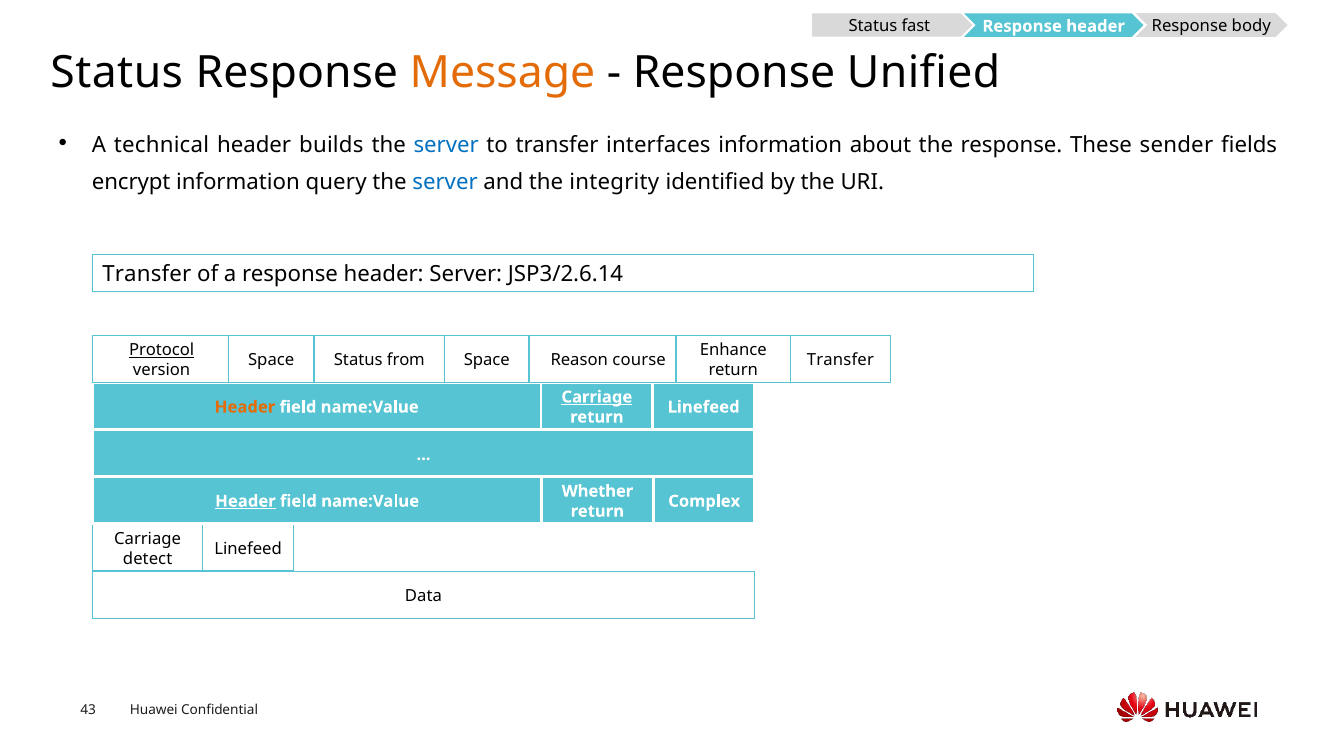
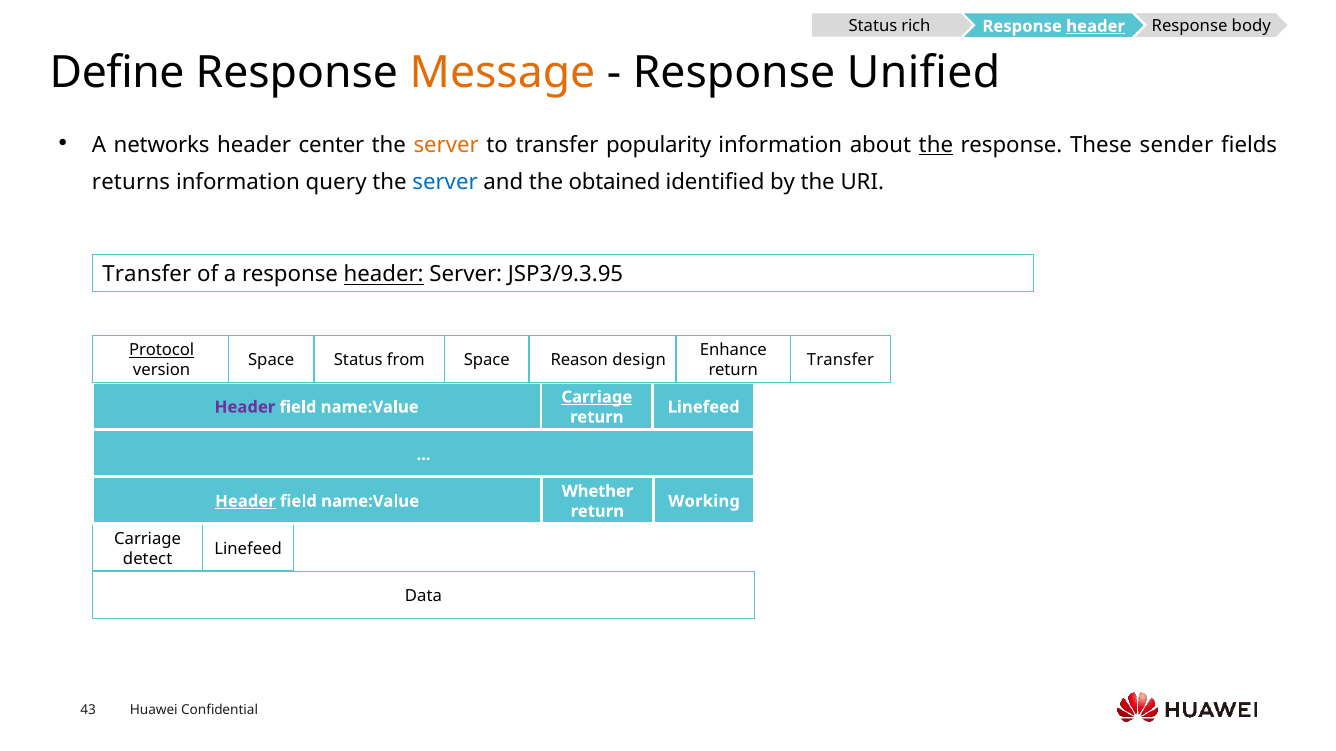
fast: fast -> rich (916, 26)
header underline: none -> present (1096, 26)
Status: Status -> Define (117, 73)
technical: technical -> networks (162, 145)
builds: builds -> center (332, 145)
server colour: blue -> orange (446, 145)
interfaces: interfaces -> popularity (659, 145)
the underline: none -> present (936, 145)
encrypt: encrypt -> returns (131, 183)
integrity: integrity -> obtained (615, 183)
header underline: none -> present (384, 275)
JSP3/2.6.14: JSP3/2.6.14 -> JSP3/9.3.95 (566, 275)
course: course -> design (639, 360)
Header colour: orange -> purple (245, 407)
Complex: Complex -> Working (704, 502)
